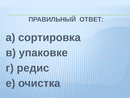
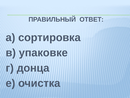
редис: редис -> донца (33, 68)
